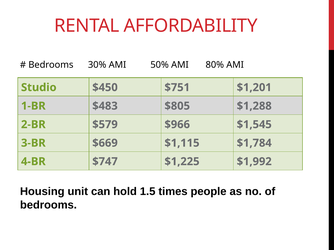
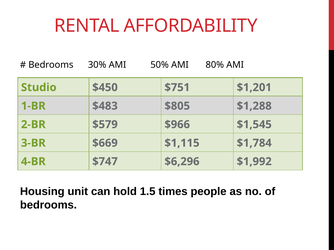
$1,225: $1,225 -> $6,296 (182, 162)
